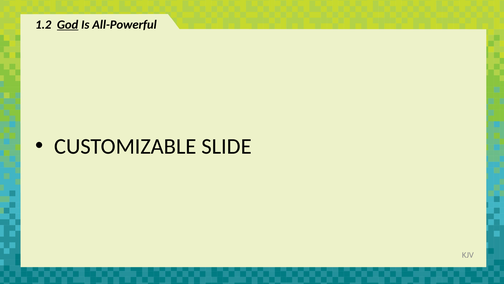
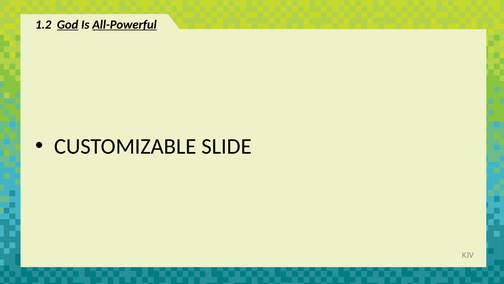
All-Powerful underline: none -> present (124, 25)
